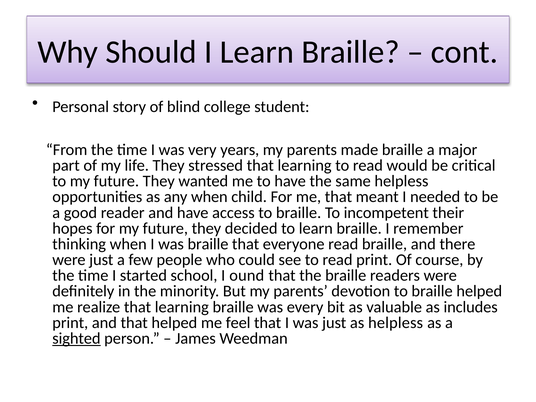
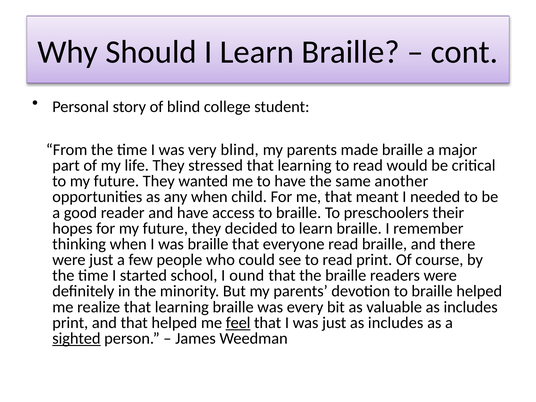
very years: years -> blind (240, 150)
same helpless: helpless -> another (401, 181)
incompetent: incompetent -> preschoolers (386, 213)
feel underline: none -> present (238, 323)
just as helpless: helpless -> includes (396, 323)
